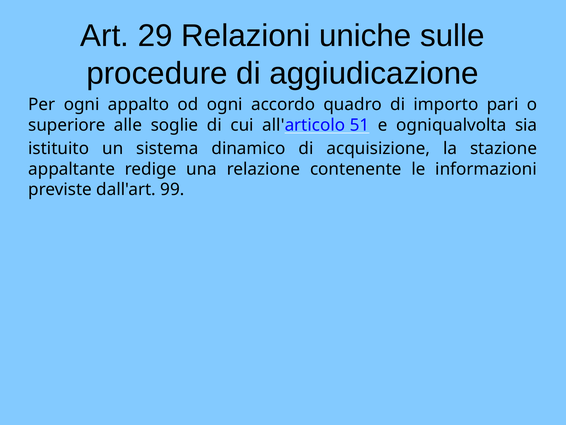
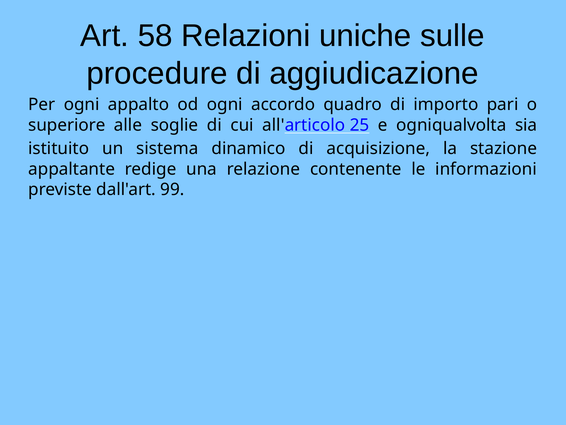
29: 29 -> 58 (155, 36)
51: 51 -> 25 (359, 125)
